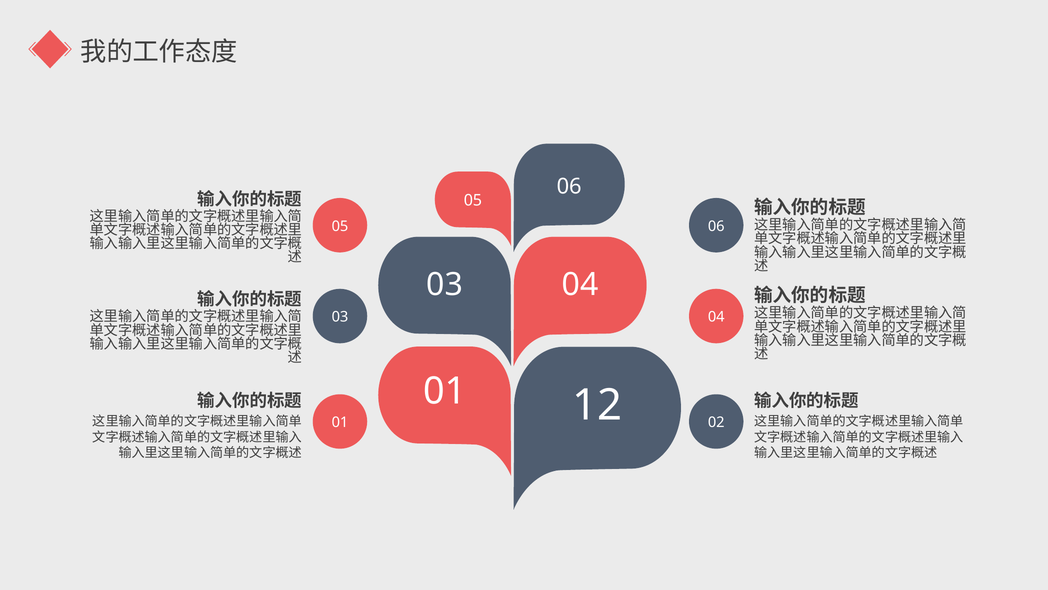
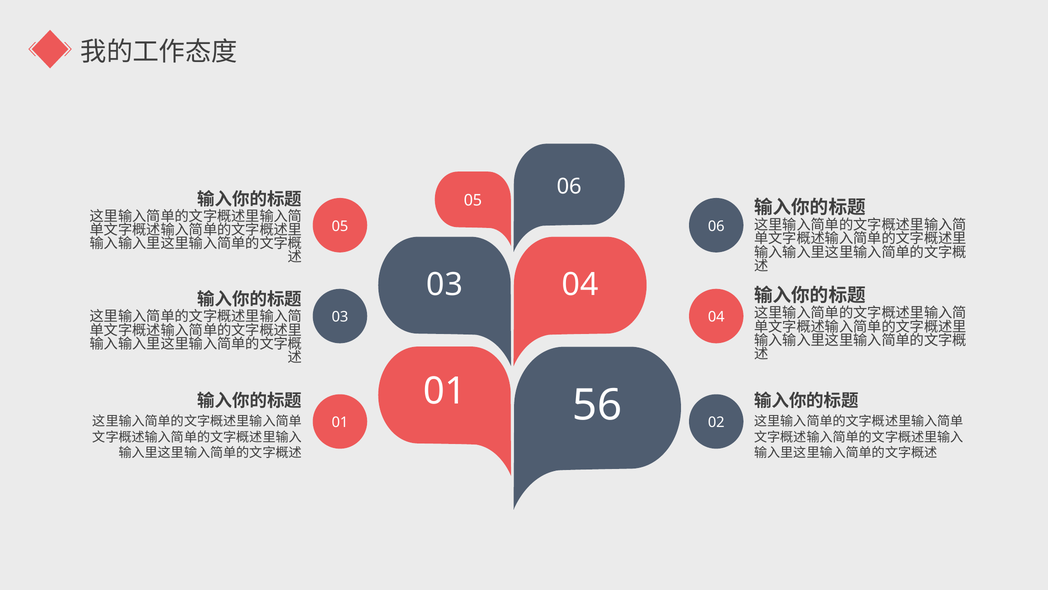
12: 12 -> 56 (597, 405)
